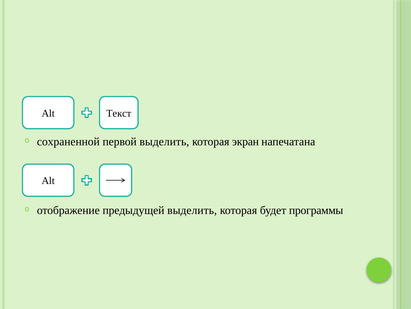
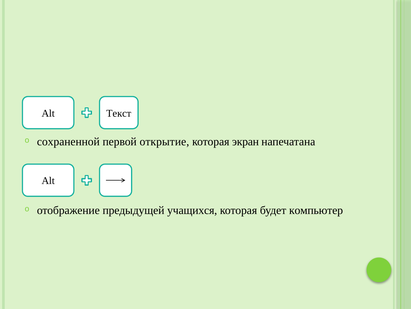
первой выделить: выделить -> открытие (164, 141)
предыдущей выделить: выделить -> учащихся (192, 210)
программы: программы -> компьютер (316, 210)
